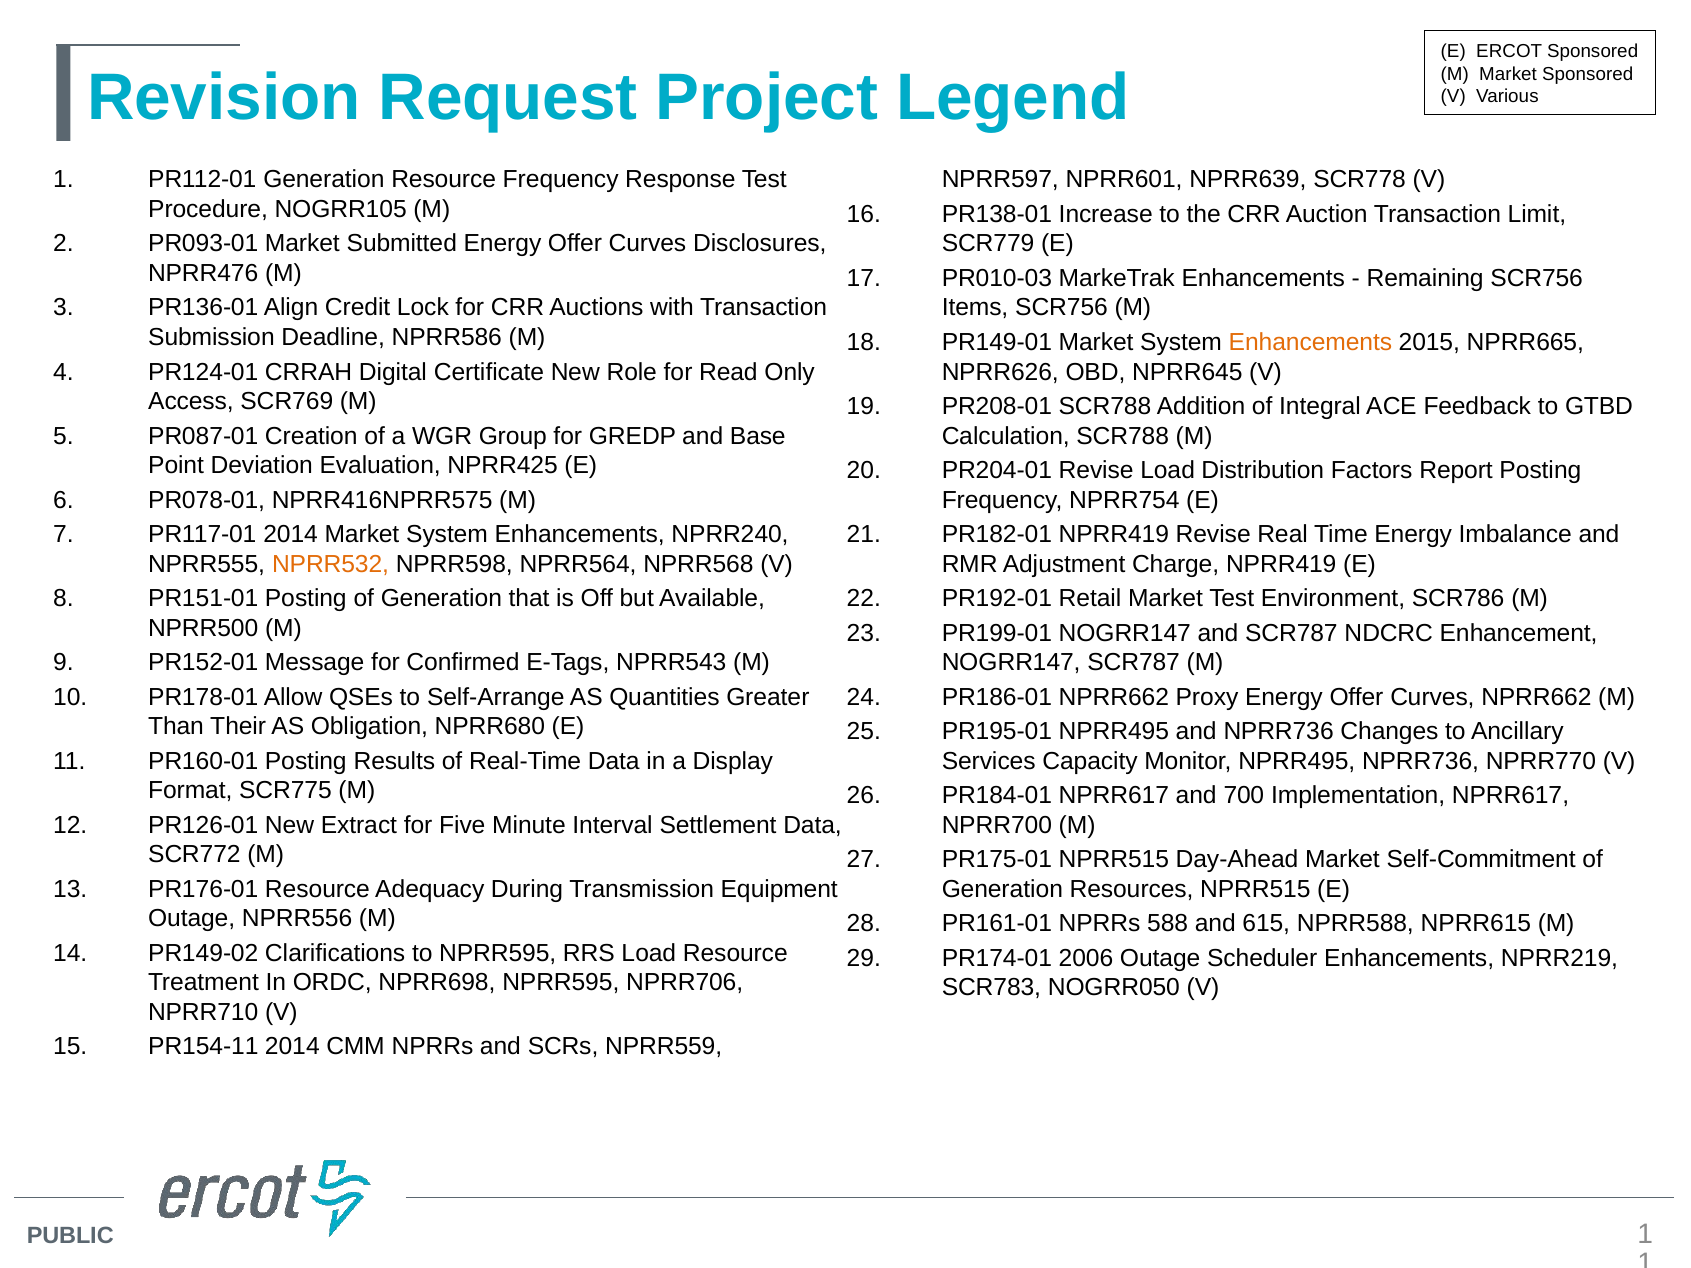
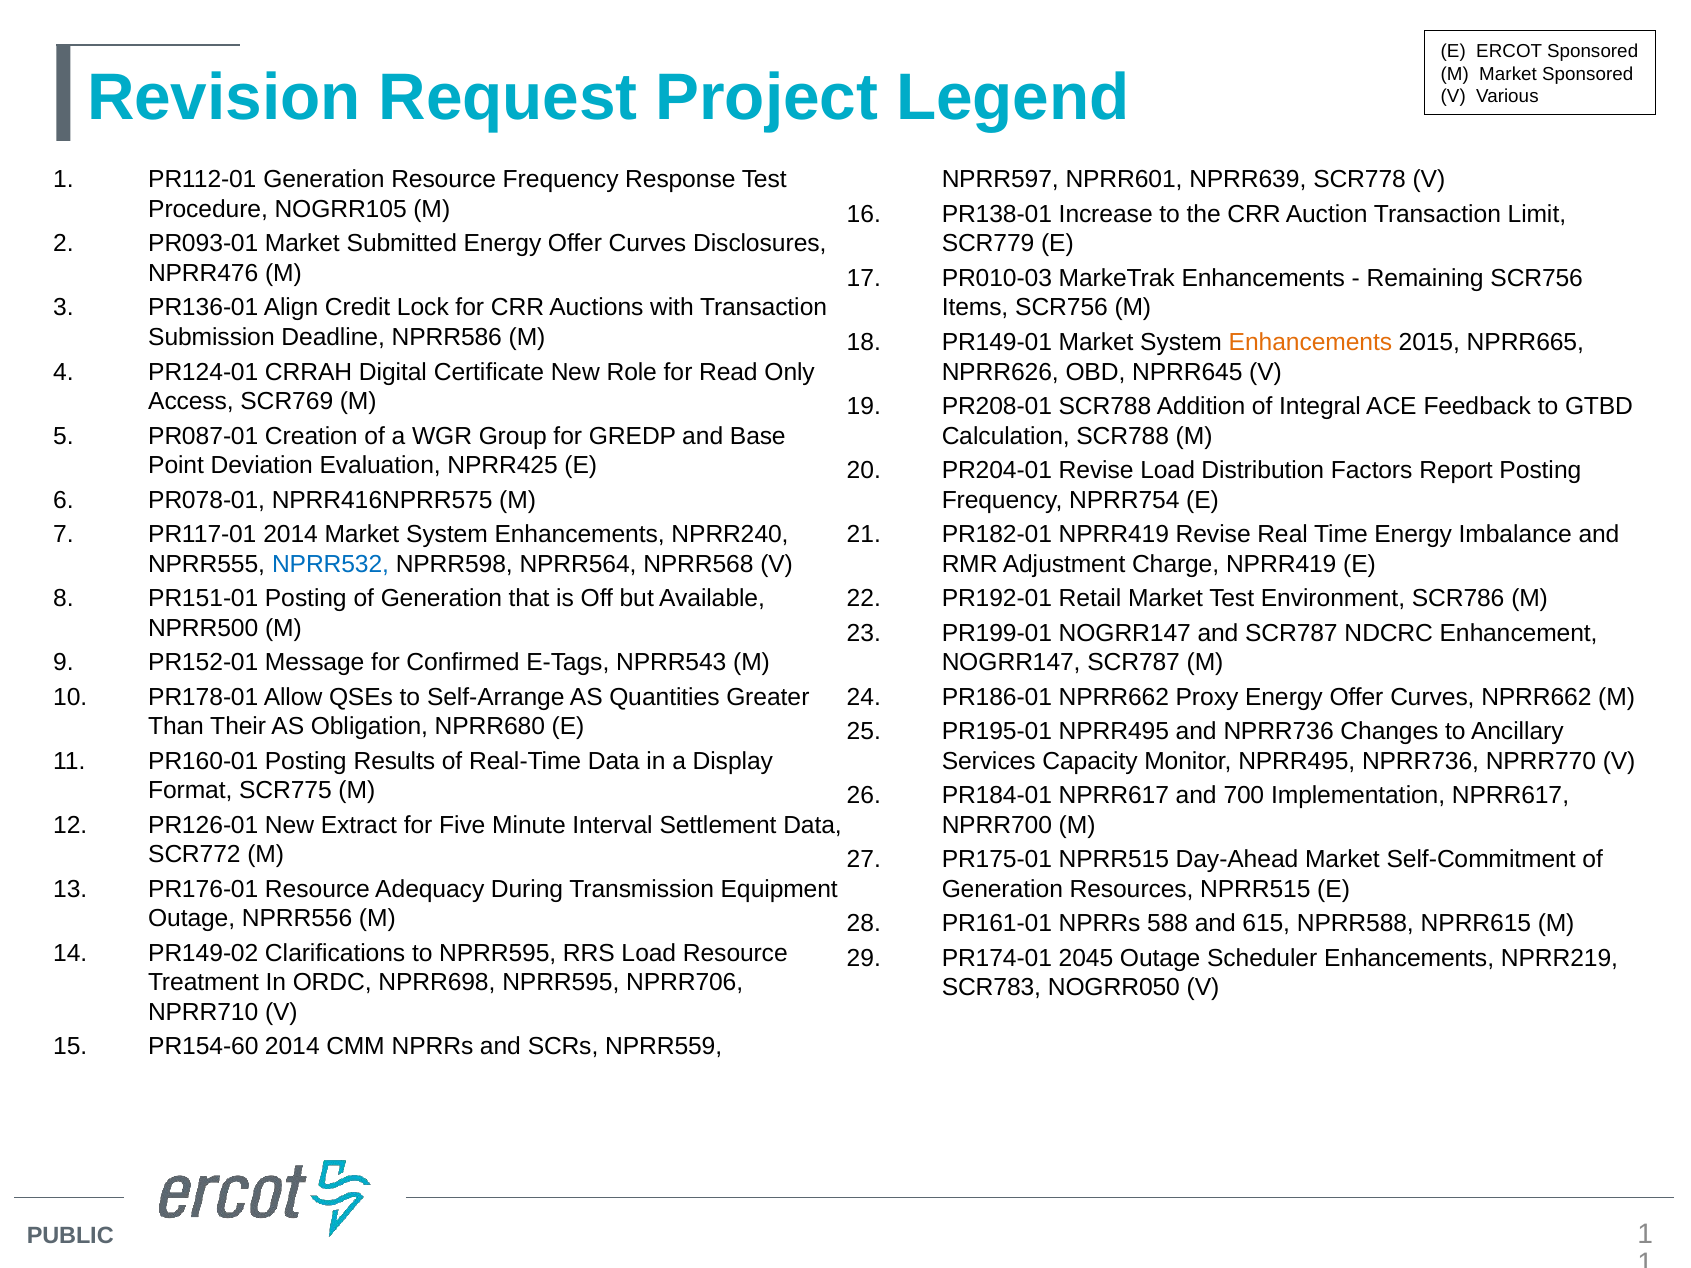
NPRR532 colour: orange -> blue (330, 564)
2006: 2006 -> 2045 (1086, 958)
PR154-11: PR154-11 -> PR154-60 (203, 1047)
